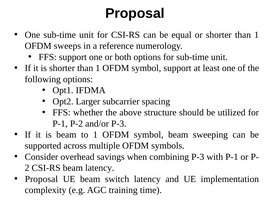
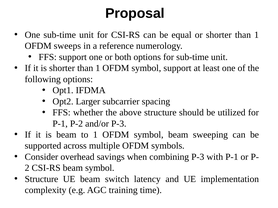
beam latency: latency -> symbol (100, 168)
Proposal: Proposal -> Structure (41, 179)
